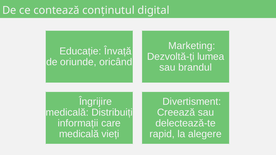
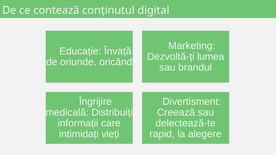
medicală: medicală -> intimidați (79, 134)
